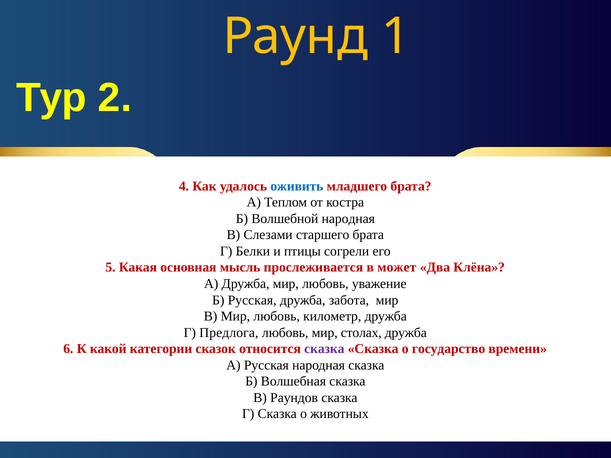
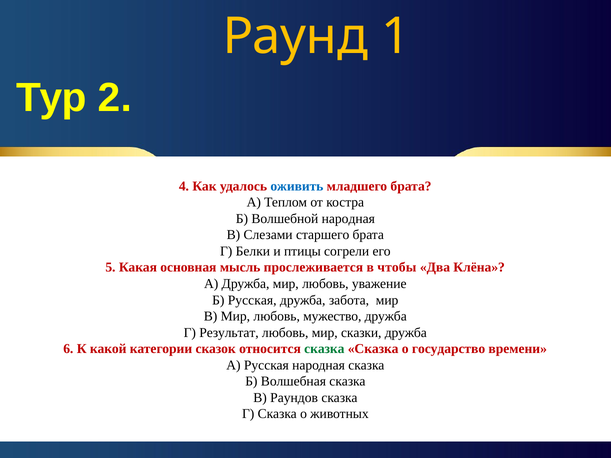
может: может -> чтобы (397, 268)
километр: километр -> мужество (332, 316)
Предлога: Предлога -> Результат (229, 333)
столах: столах -> сказки (361, 333)
сказка colour: purple -> green (324, 349)
